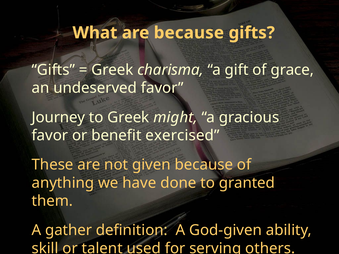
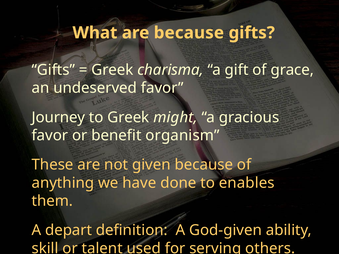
exercised: exercised -> organism (182, 136)
granted: granted -> enables (247, 183)
gather: gather -> depart (69, 230)
